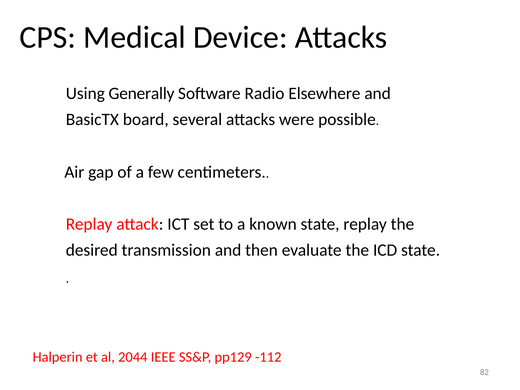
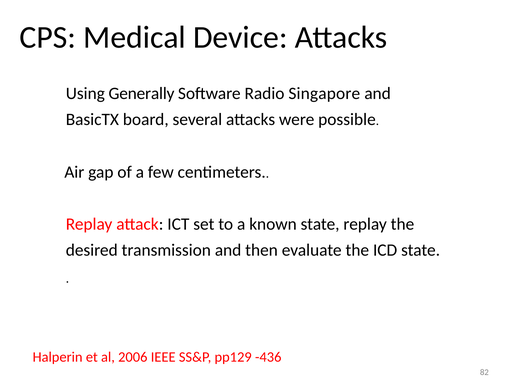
Elsewhere: Elsewhere -> Singapore (324, 93)
2044: 2044 -> 2006 (133, 357)
-112: -112 -> -436 (268, 357)
